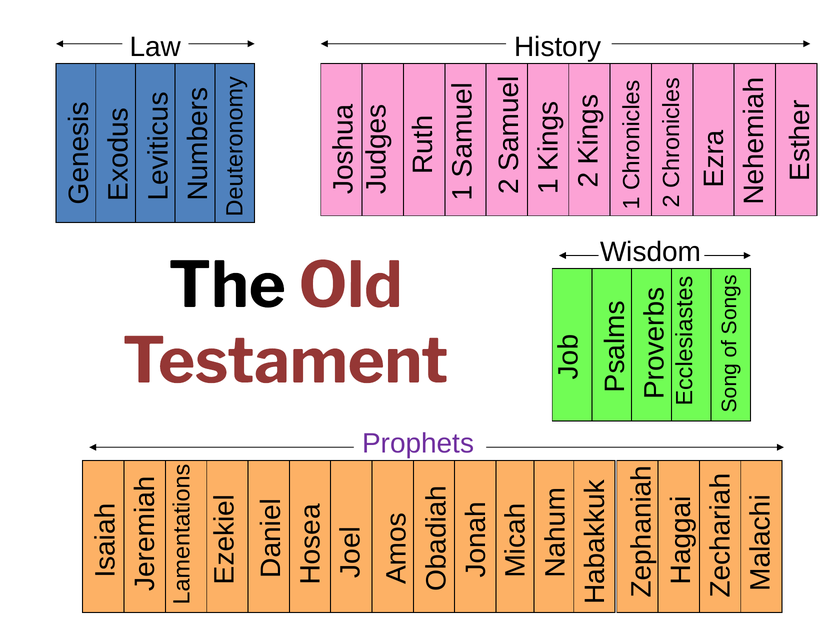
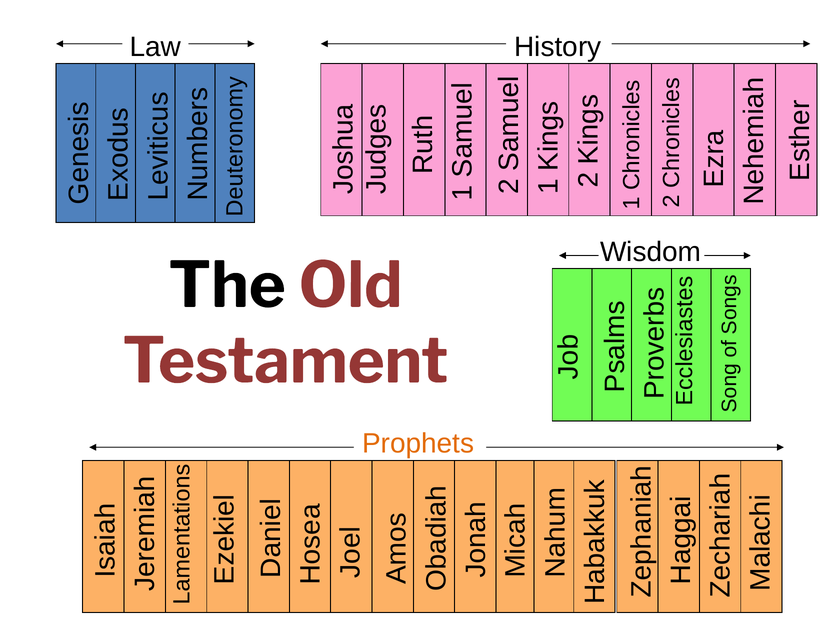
Prophets colour: purple -> orange (418, 444)
